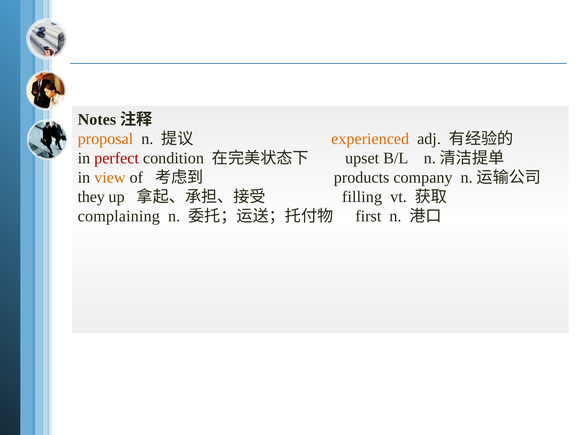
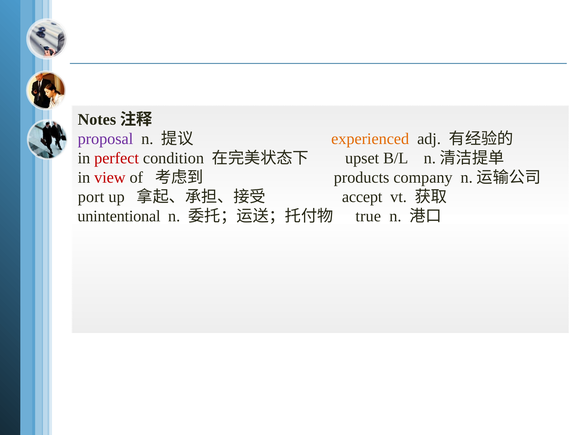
proposal colour: orange -> purple (105, 139)
view colour: orange -> red (110, 177)
they: they -> port (91, 197)
filling: filling -> accept (362, 197)
complaining: complaining -> unintentional (119, 216)
first: first -> true (368, 216)
